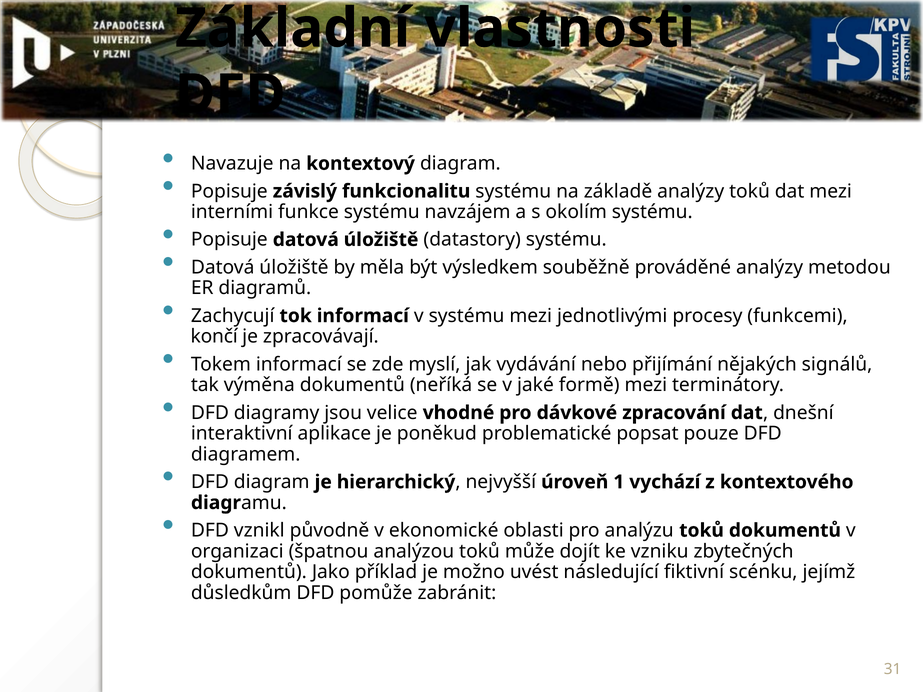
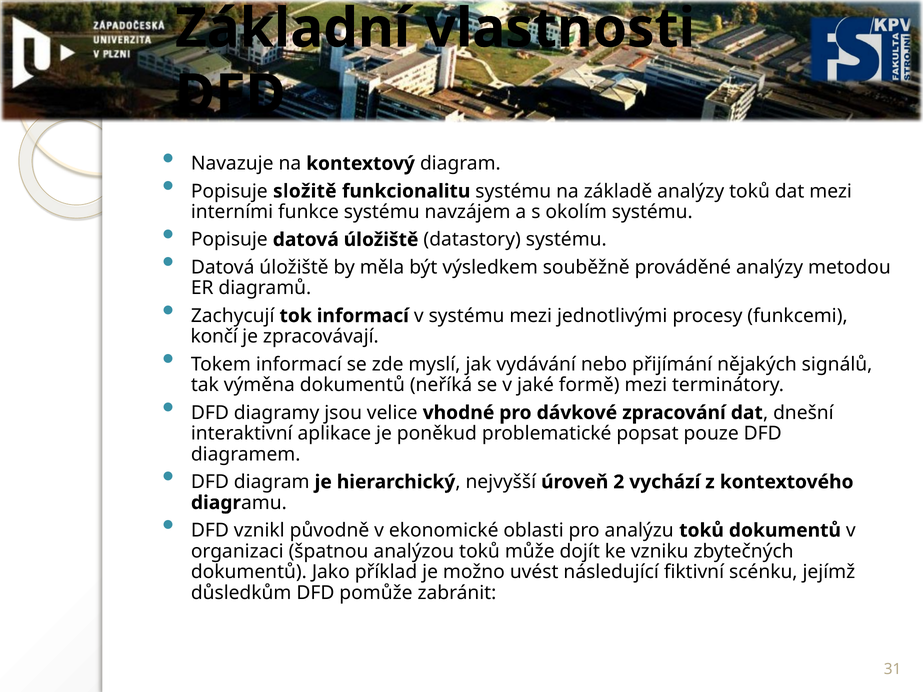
závislý: závislý -> složitě (305, 191)
1: 1 -> 2 (619, 482)
